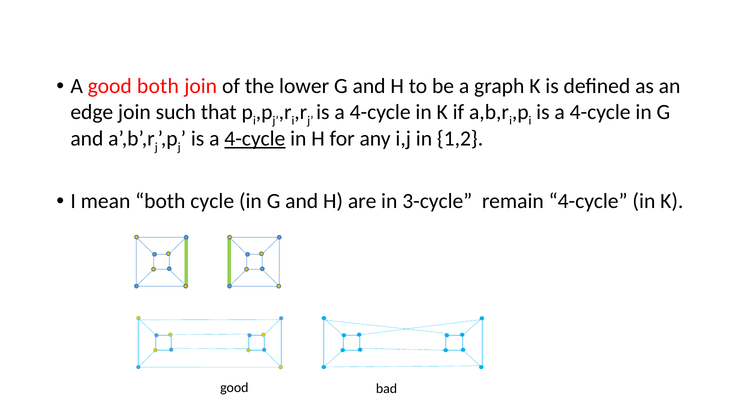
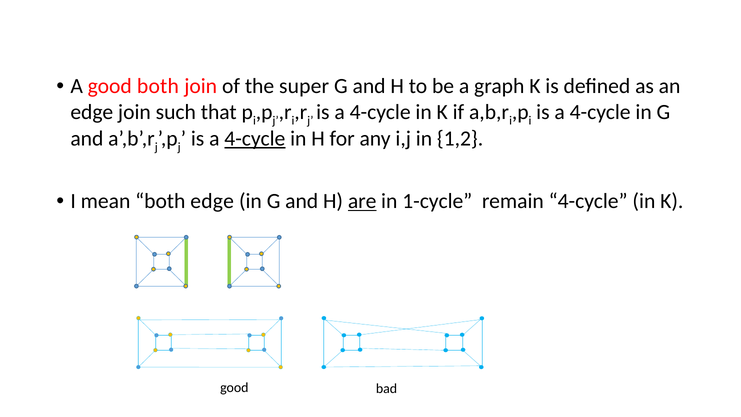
lower: lower -> super (304, 86)
both cycle: cycle -> edge (212, 201)
are underline: none -> present (362, 201)
3-cycle: 3-cycle -> 1-cycle (437, 201)
